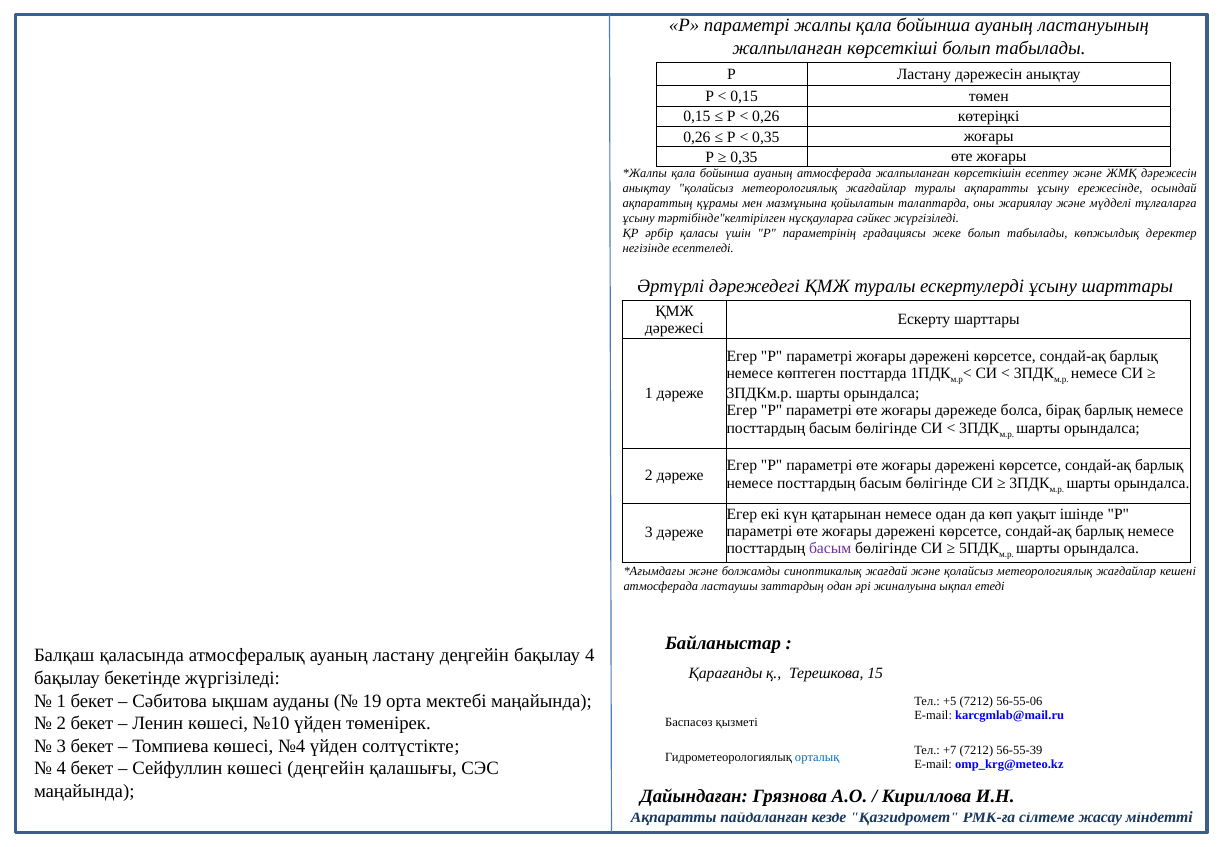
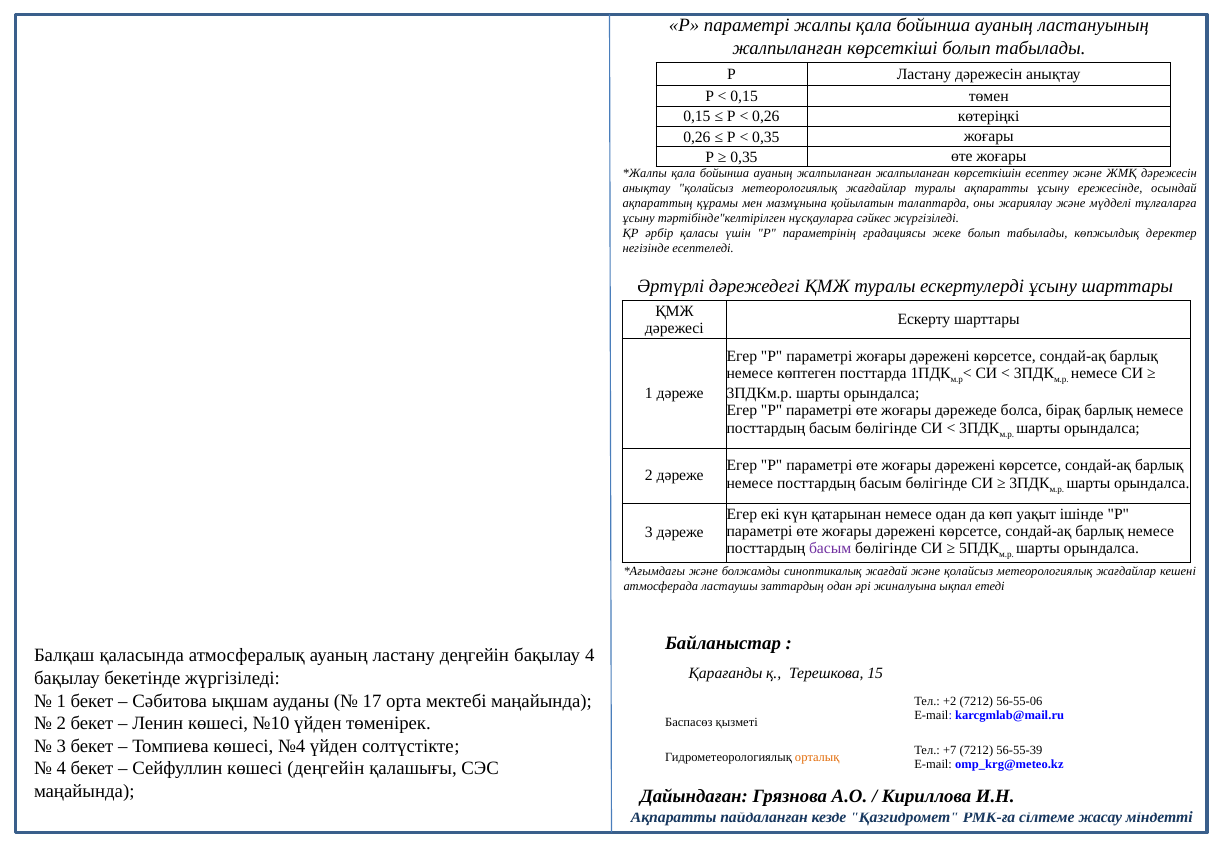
ауаның атмосферада: атмосферада -> жалпыланған (834, 173)
19: 19 -> 17 (372, 701)
+5: +5 -> +2 (950, 701)
орталық colour: blue -> orange (817, 757)
